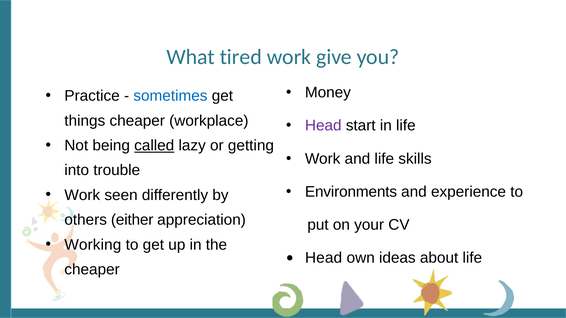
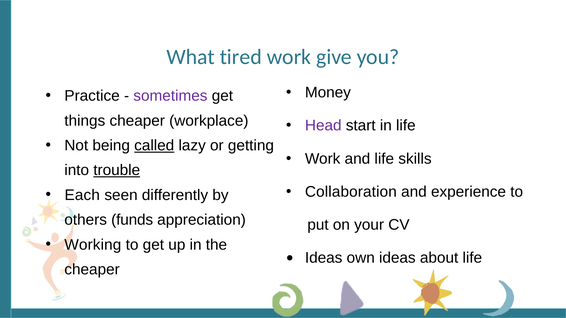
sometimes colour: blue -> purple (170, 96)
trouble underline: none -> present (117, 170)
Environments: Environments -> Collaboration (351, 192)
Work: Work -> Each (82, 195)
either: either -> funds (132, 220)
Head: Head -> Ideas (324, 258)
